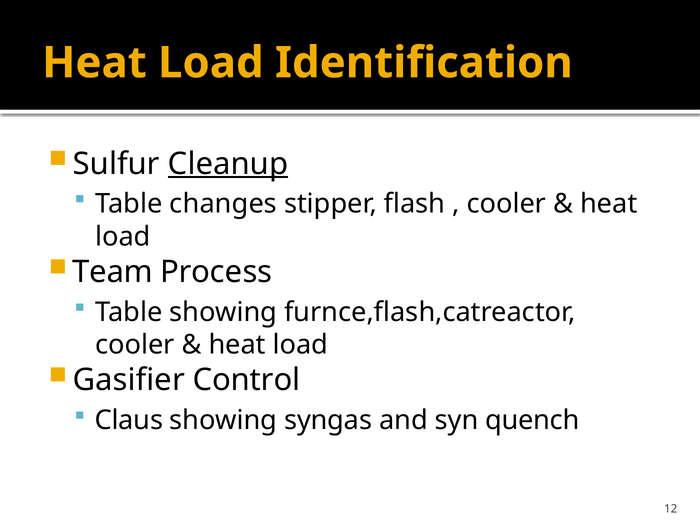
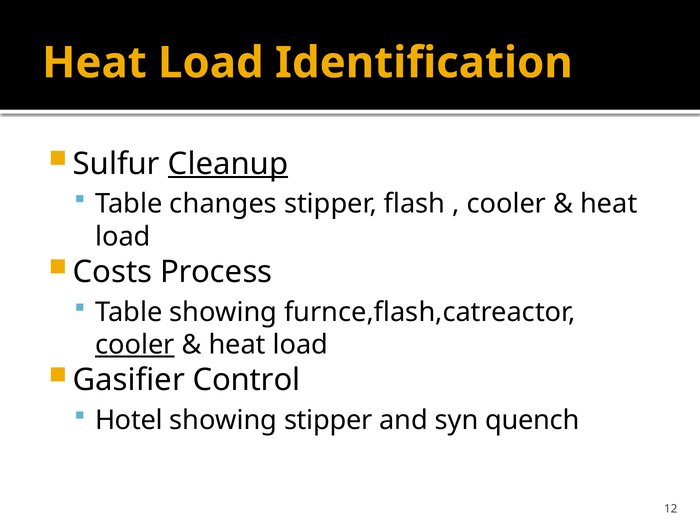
Team: Team -> Costs (112, 272)
cooler underline: none -> present (135, 345)
Claus: Claus -> Hotel (129, 420)
showing syngas: syngas -> stipper (328, 420)
